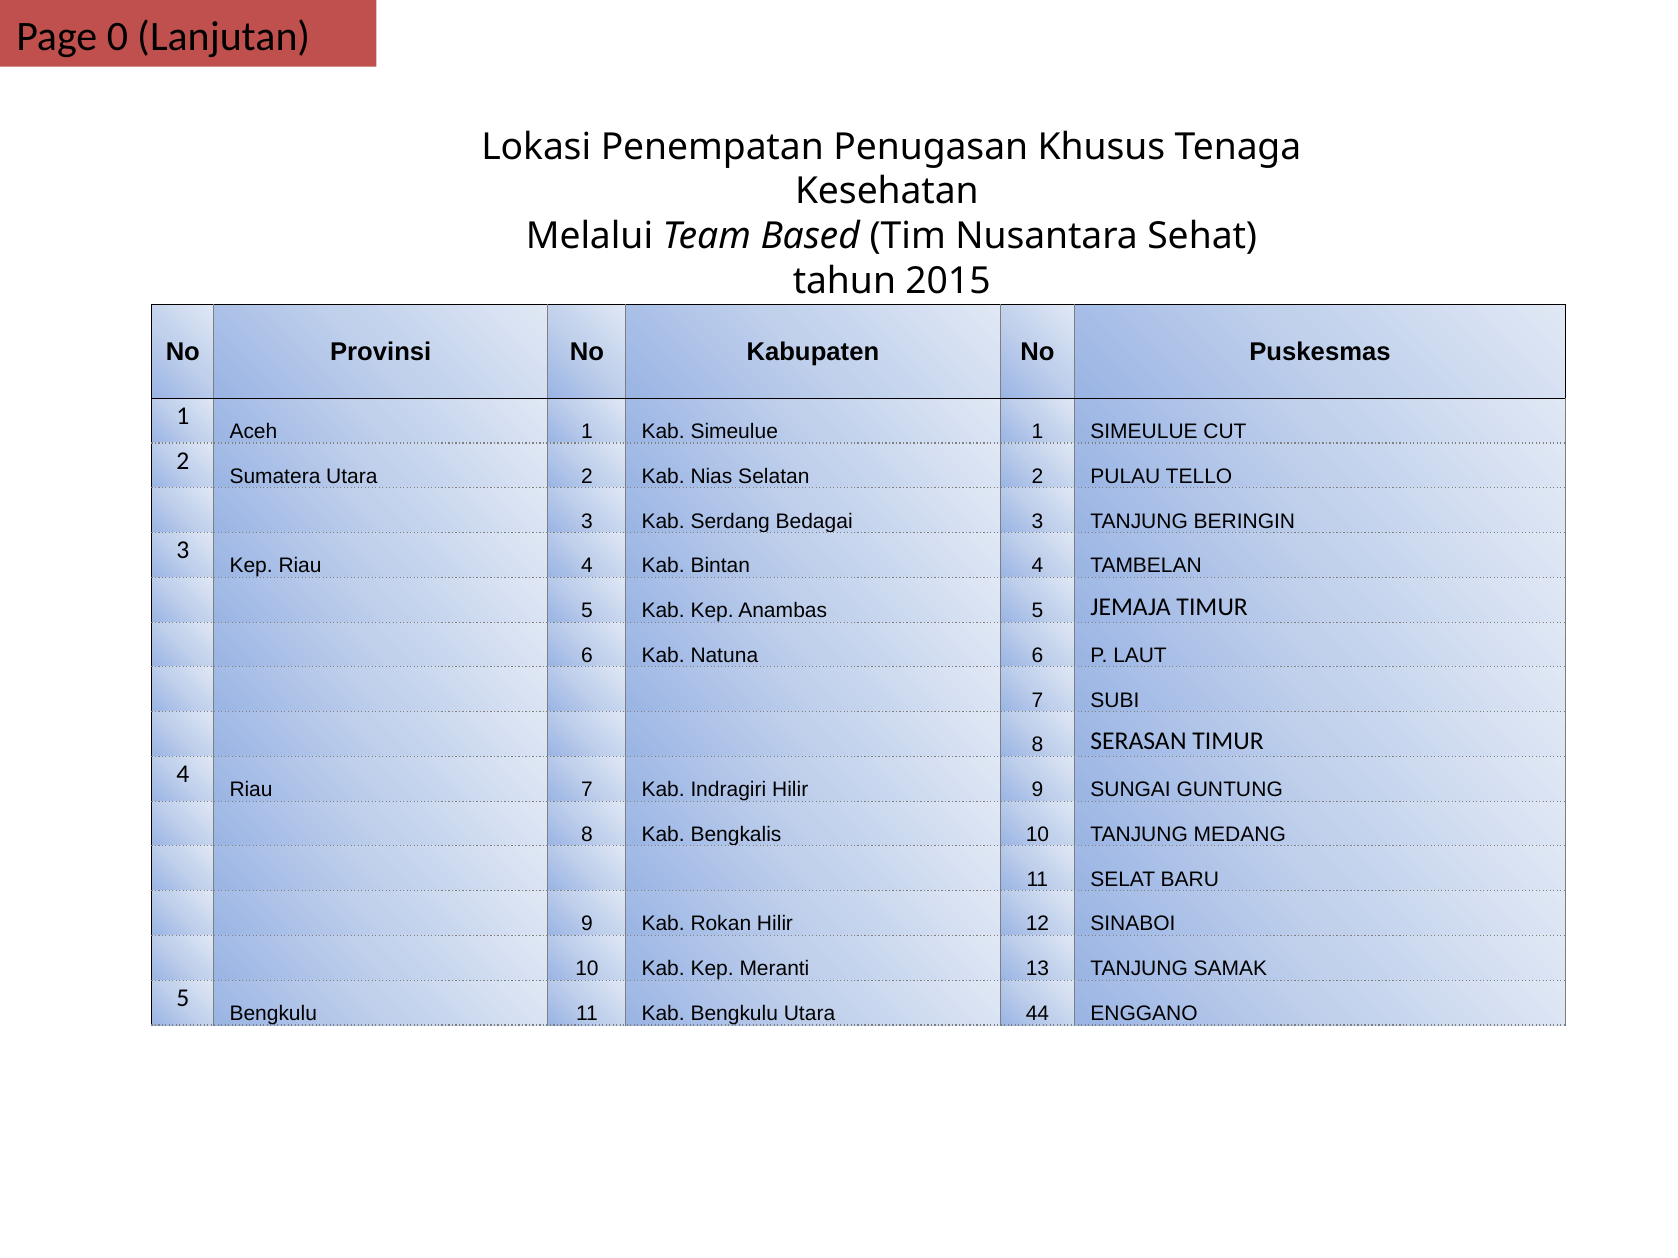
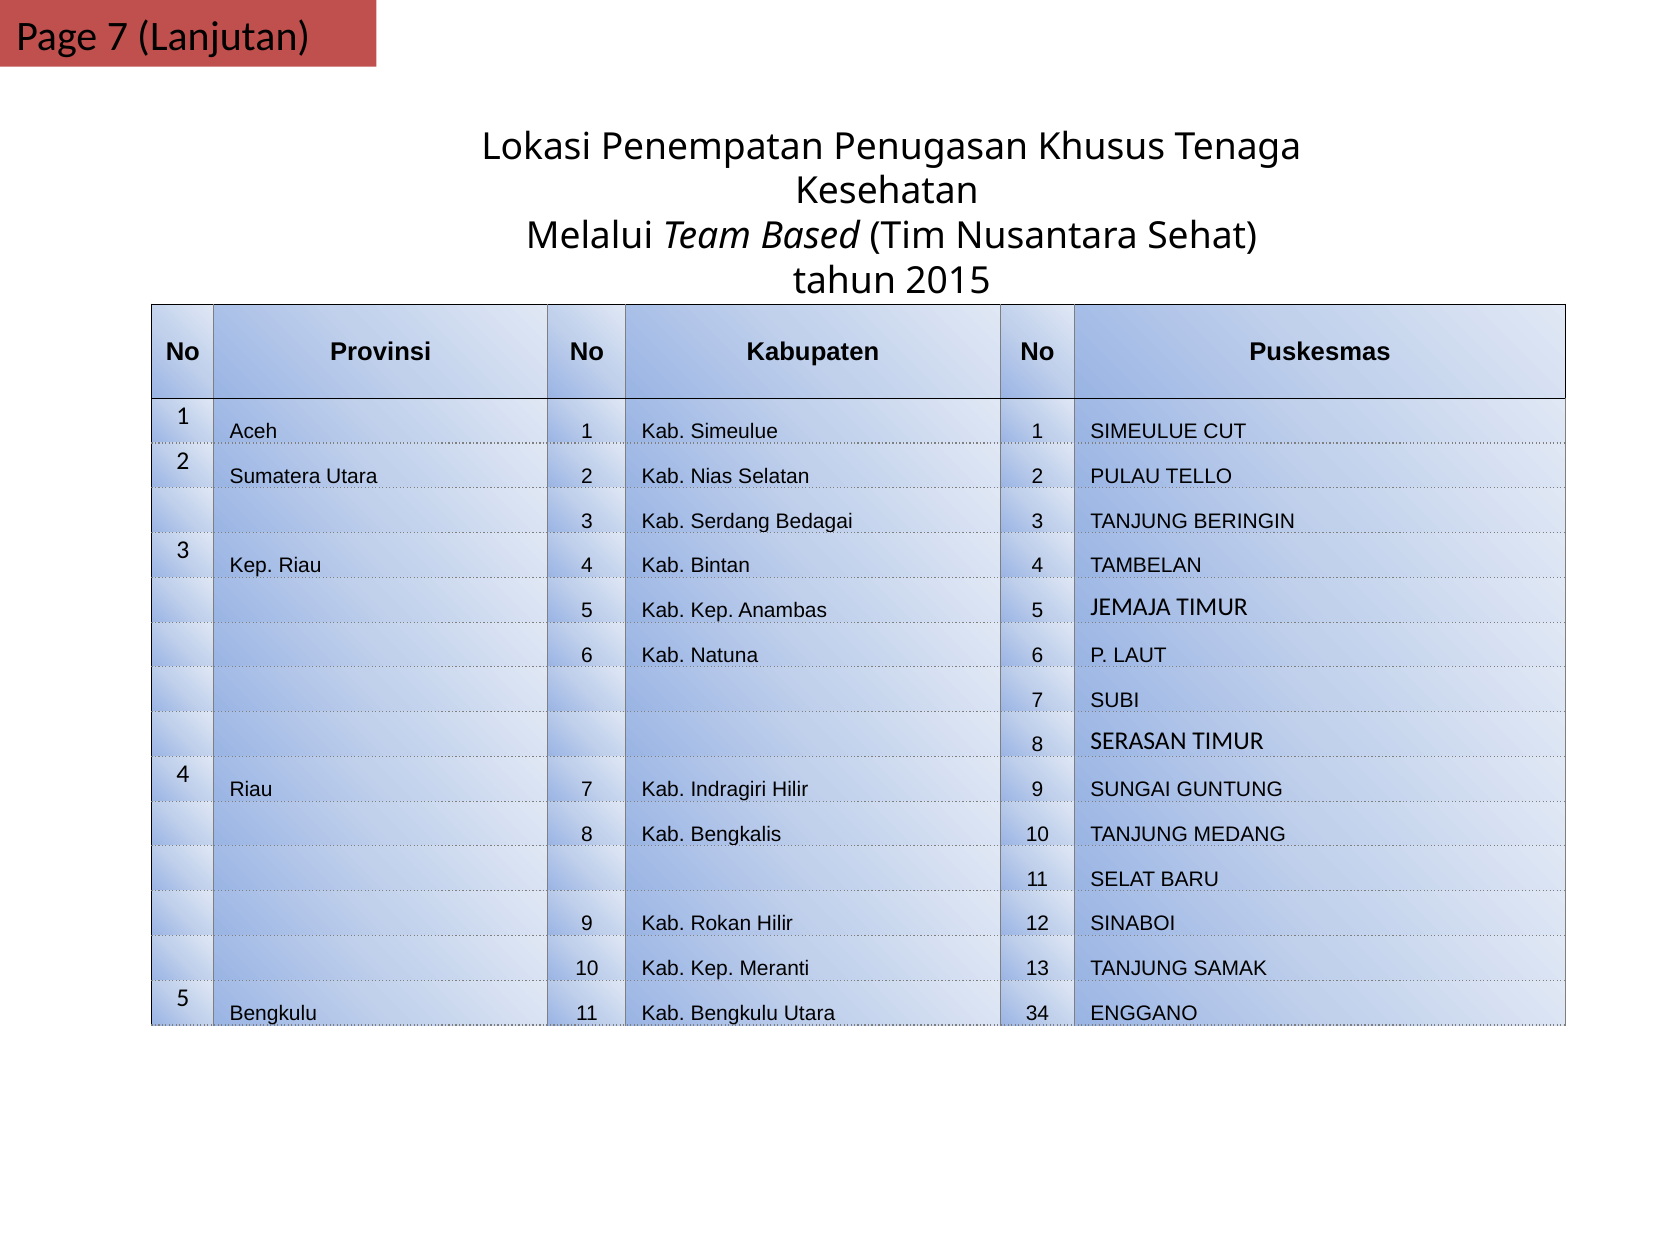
Page 0: 0 -> 7 (117, 36)
44: 44 -> 34 (1037, 1014)
